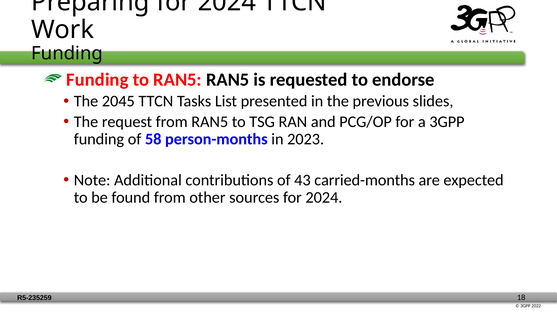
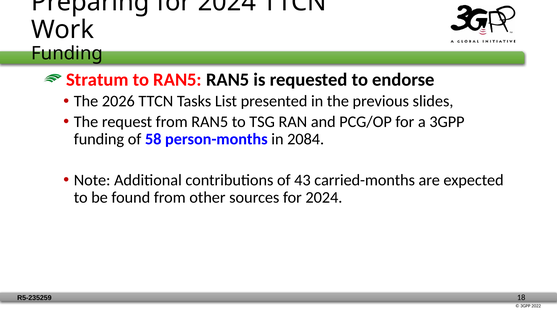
Funding: Funding -> Stratum (97, 80)
2045: 2045 -> 2026 (118, 101)
2023: 2023 -> 2084 (306, 139)
